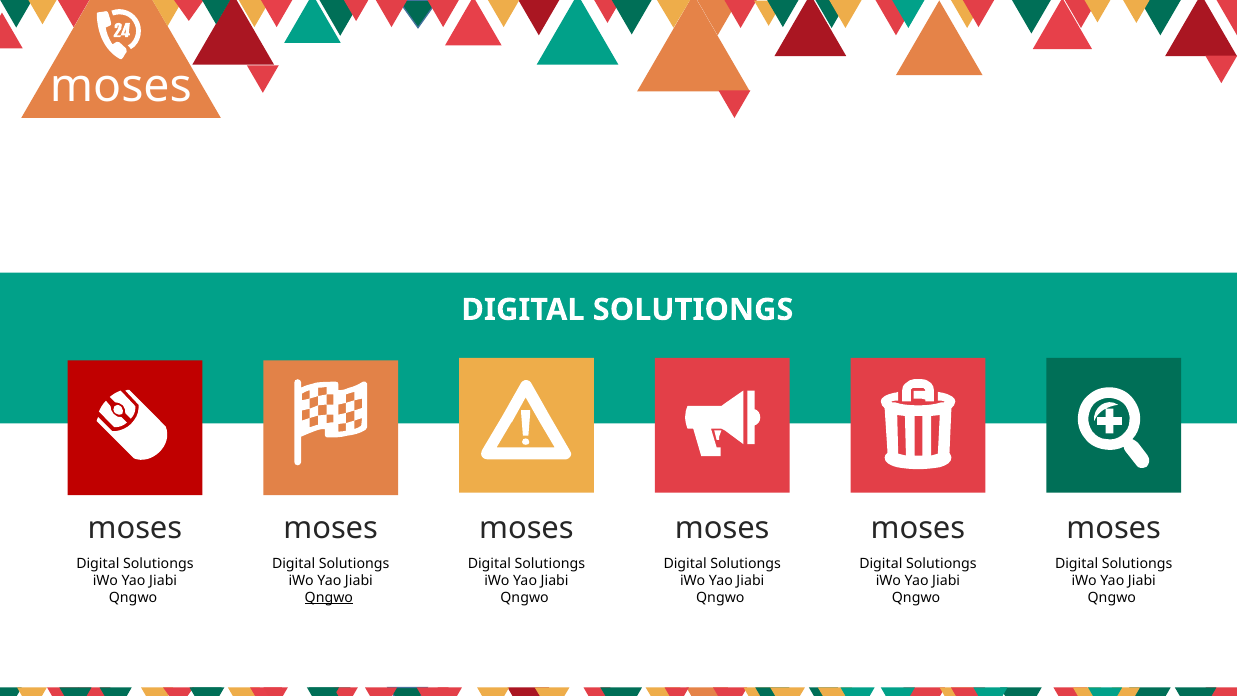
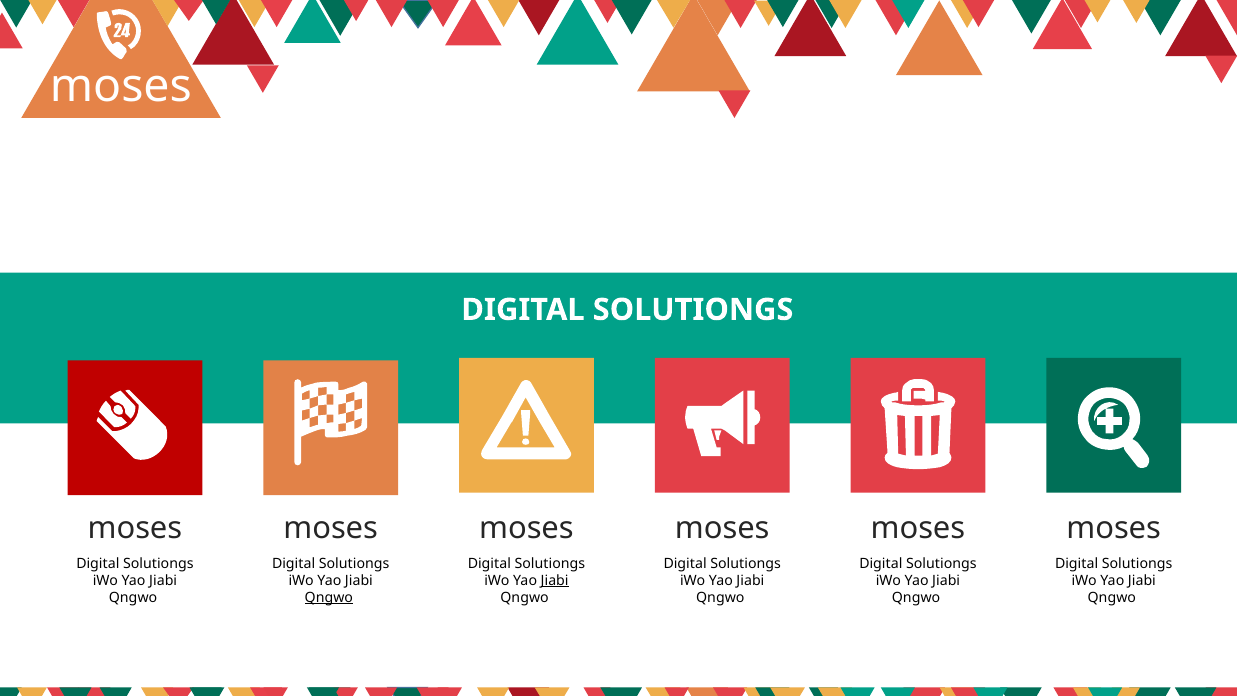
Jiabi underline: none -> present (555, 580)
